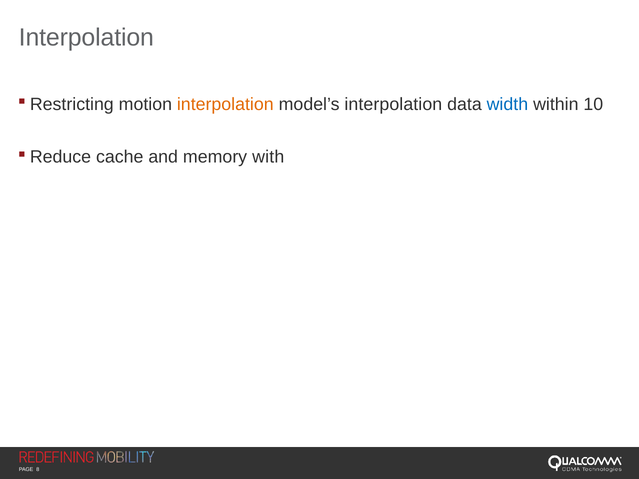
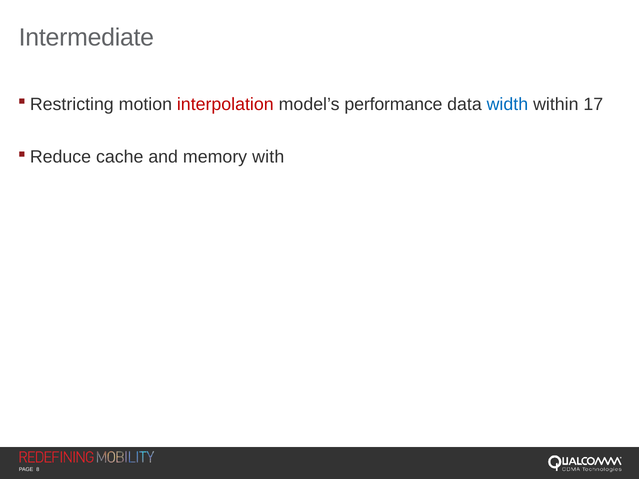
Interpolation: Interpolation -> Intermediate (86, 38)
interpolation colour: orange -> red (225, 104)
model’s interpolation: interpolation -> performance (393, 104)
10: 10 -> 17 (593, 104)
